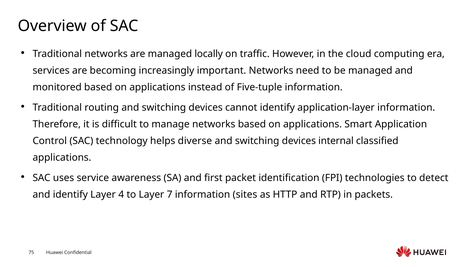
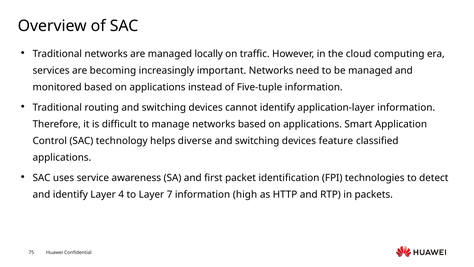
internal: internal -> feature (336, 141)
sites: sites -> high (245, 194)
